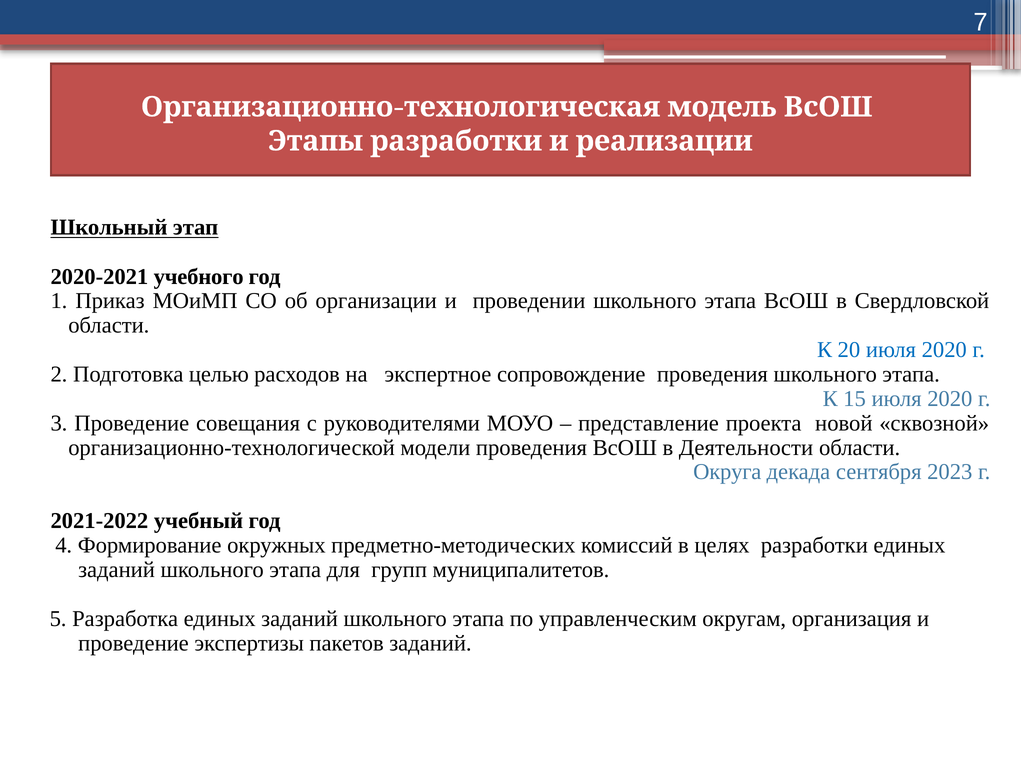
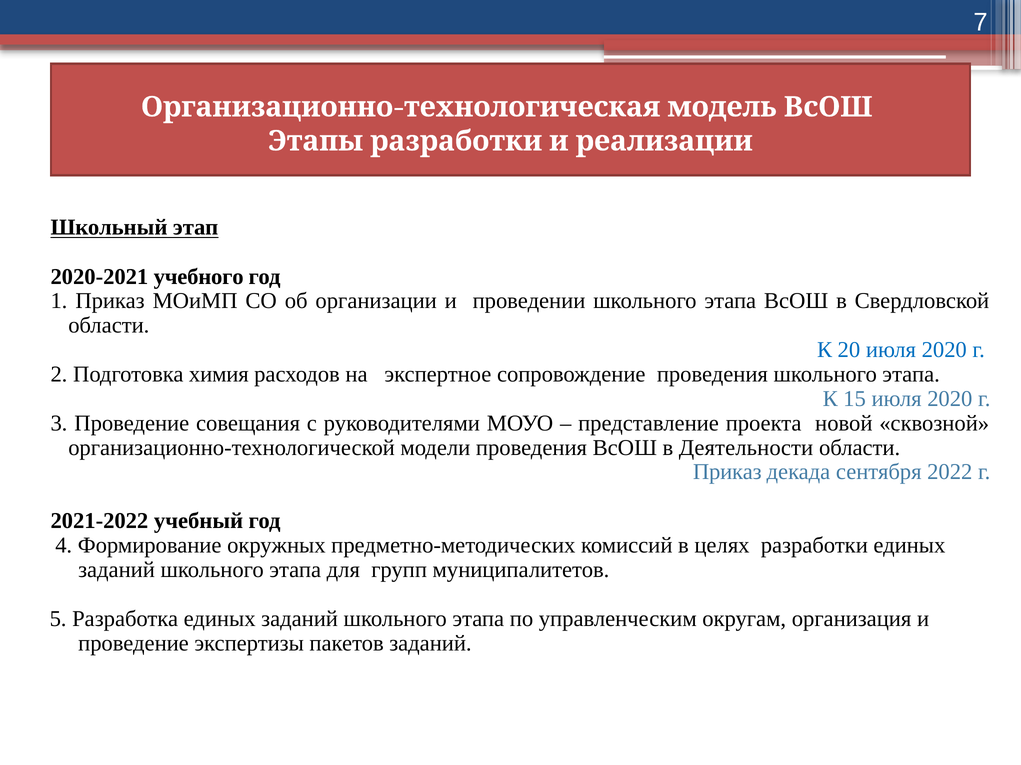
целью: целью -> химия (219, 375)
Округа: Округа -> Приказ (727, 472)
2023: 2023 -> 2022 (950, 472)
